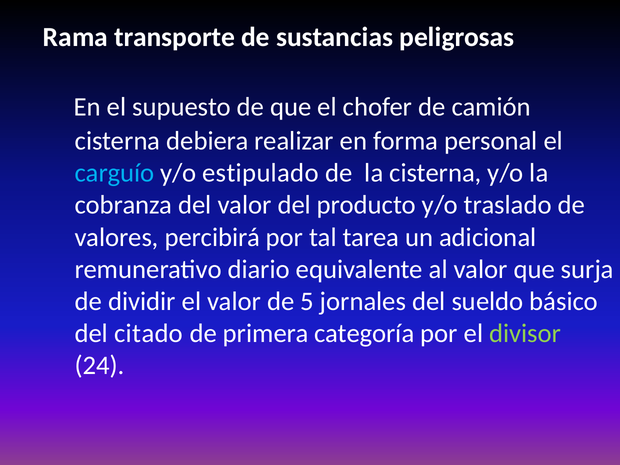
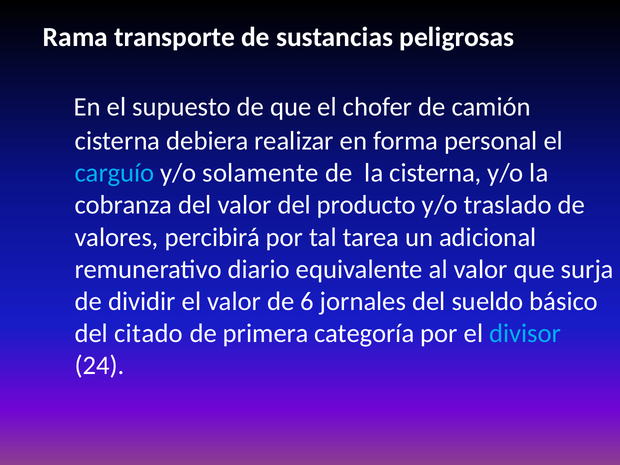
estipulado: estipulado -> solamente (261, 173)
5: 5 -> 6 (307, 301)
divisor colour: light green -> light blue (525, 333)
